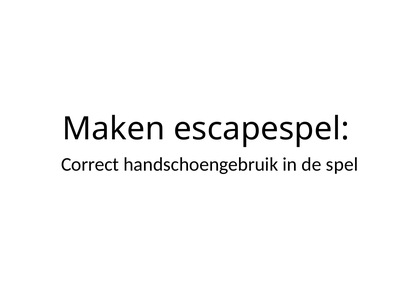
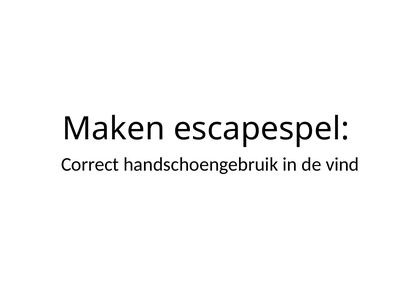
spel: spel -> vind (342, 165)
